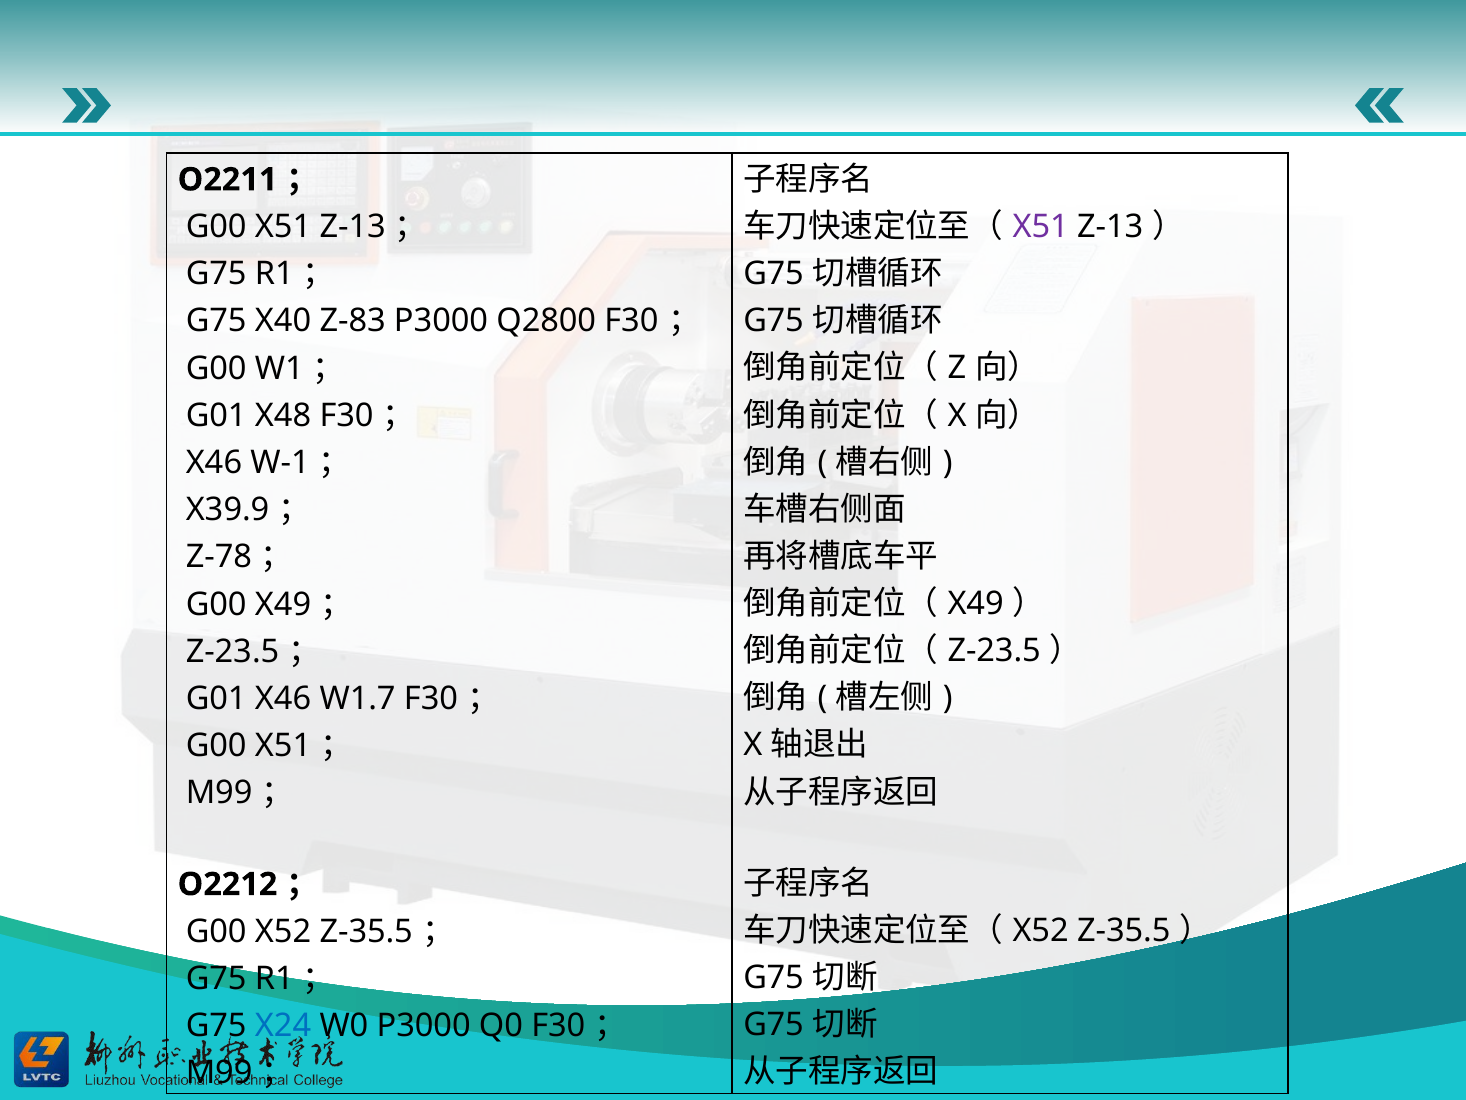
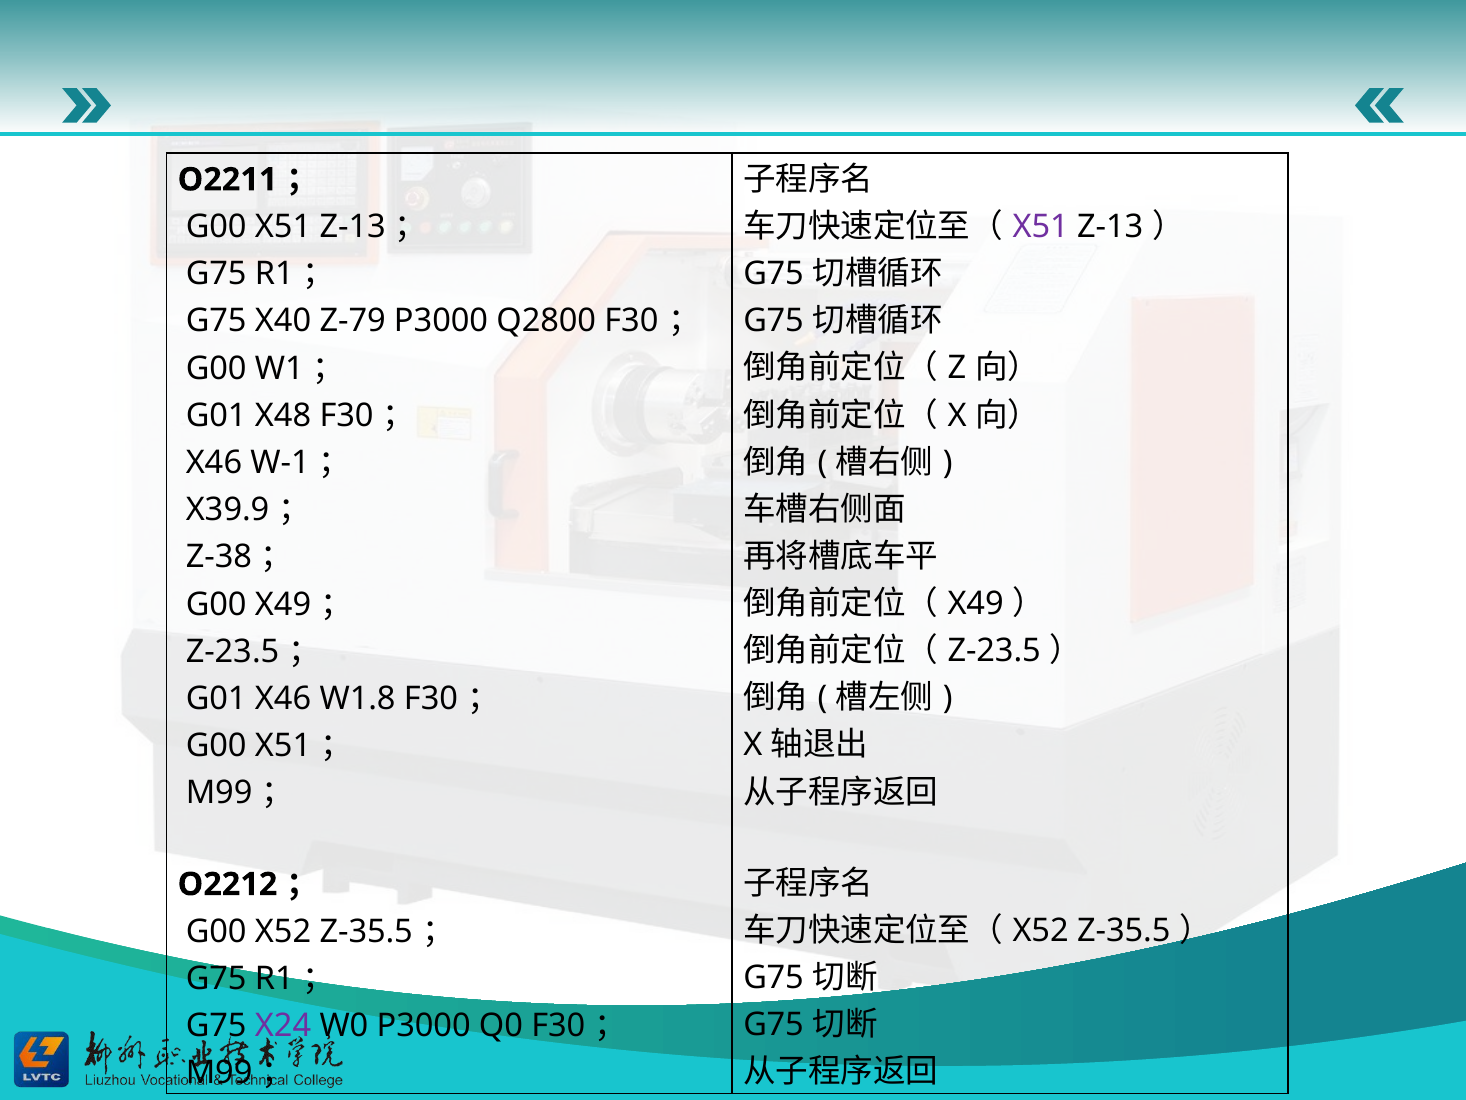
Z-83: Z-83 -> Z-79 (353, 321)
Z-78: Z-78 -> Z-38 (219, 557)
W1.7: W1.7 -> W1.8 (358, 698)
X24 colour: blue -> purple (283, 1025)
